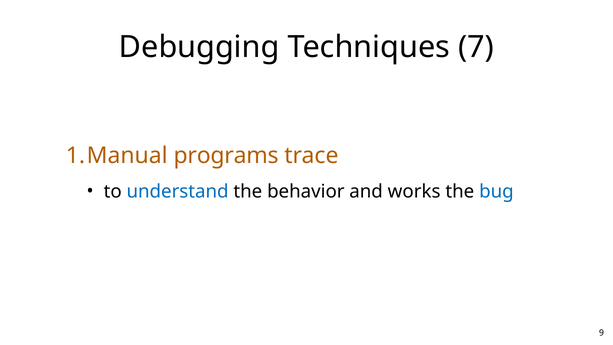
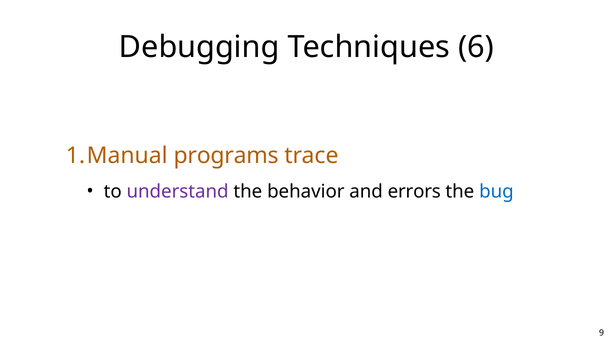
7: 7 -> 6 (476, 47)
understand colour: blue -> purple (178, 191)
works: works -> errors (414, 191)
